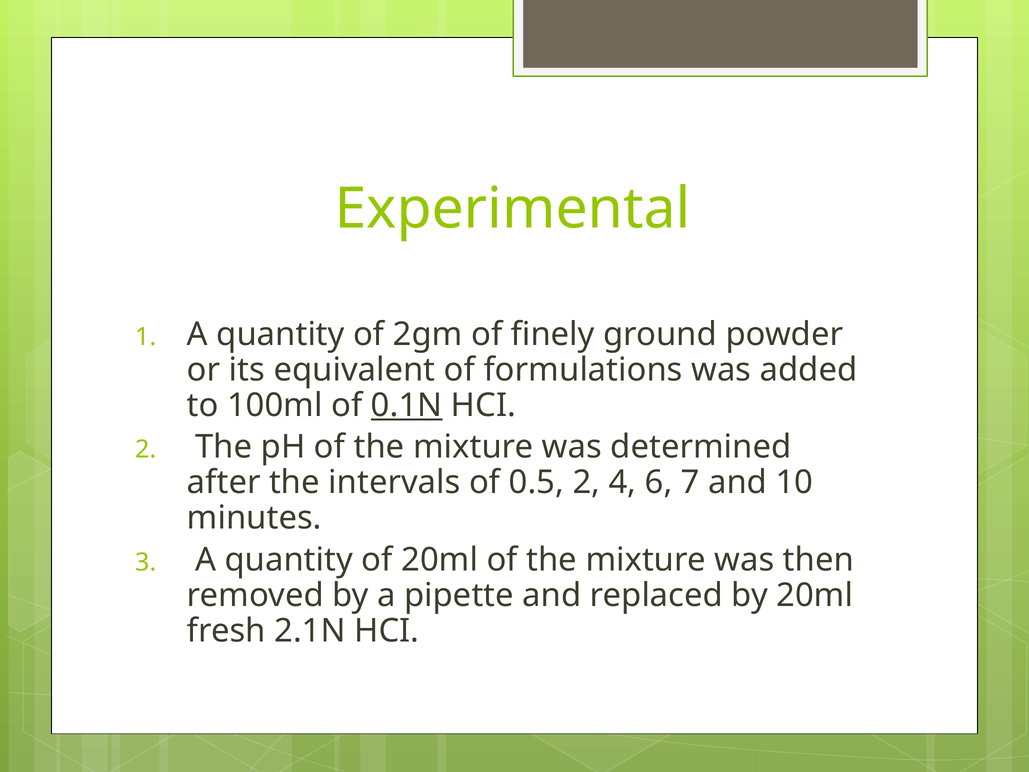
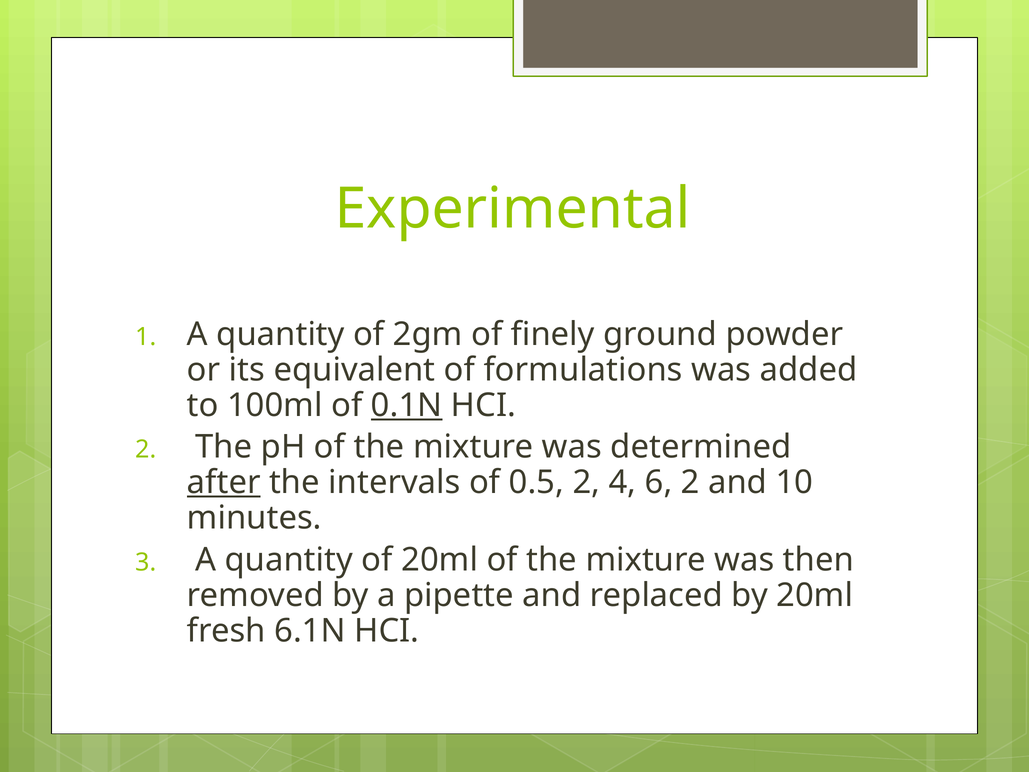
after underline: none -> present (224, 482)
6 7: 7 -> 2 (690, 482)
2.1N: 2.1N -> 6.1N (310, 630)
